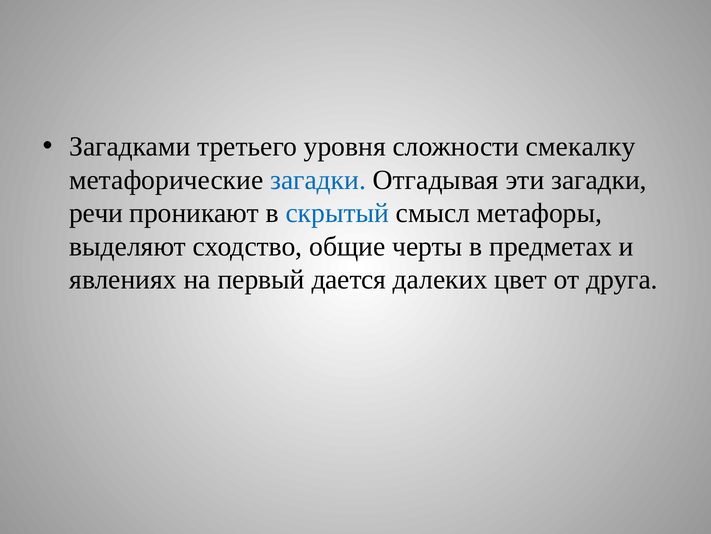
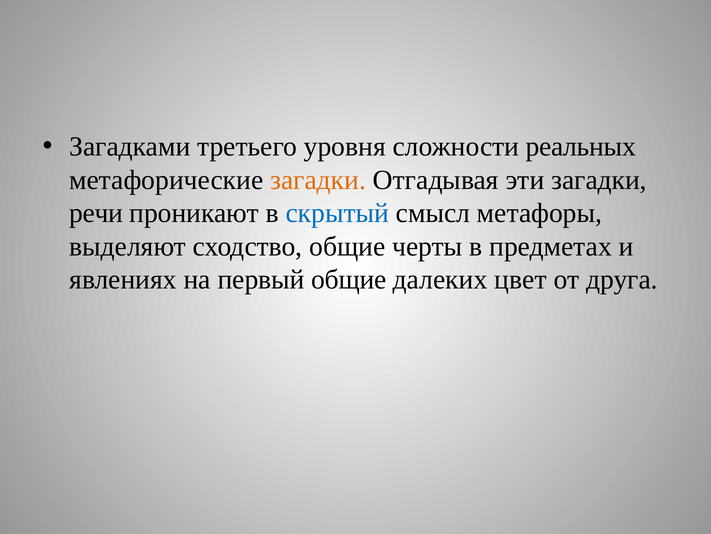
смекалку: смекалку -> реальных (581, 147)
загадки colour: blue -> orange (318, 180)
первый дается: дается -> общие (349, 279)
